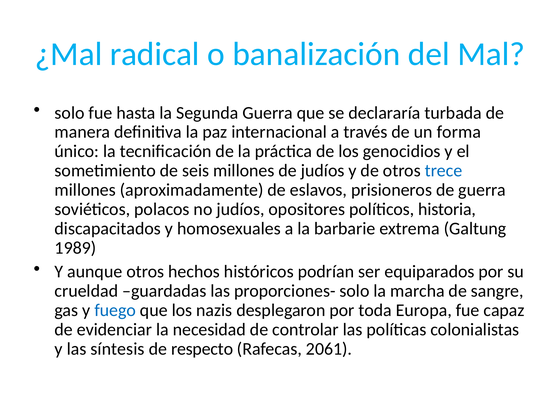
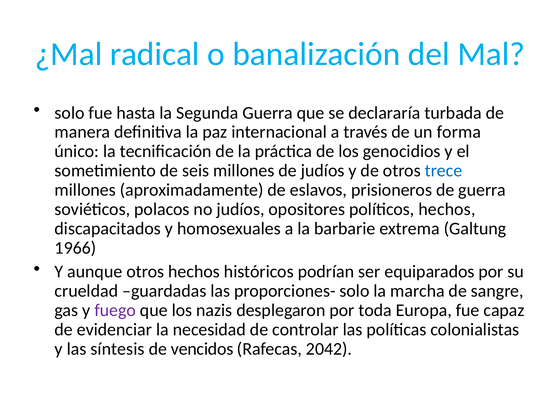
políticos historia: historia -> hechos (447, 209)
1989: 1989 -> 1966 (75, 248)
fuego colour: blue -> purple (115, 310)
respecto: respecto -> vencidos (202, 349)
2061: 2061 -> 2042 (329, 349)
